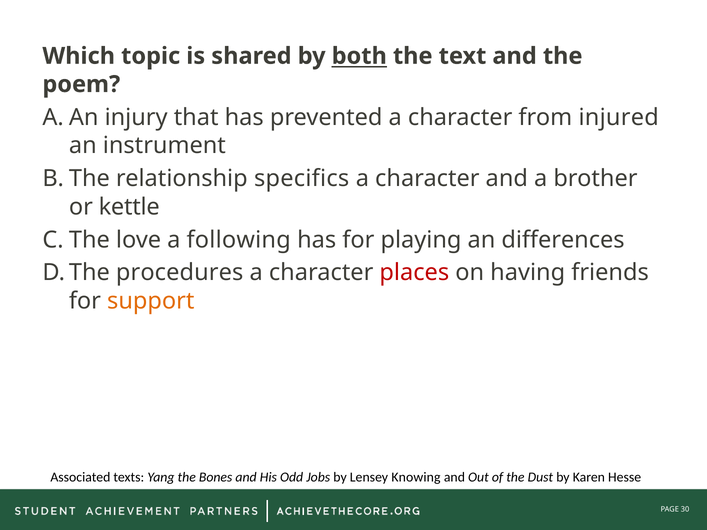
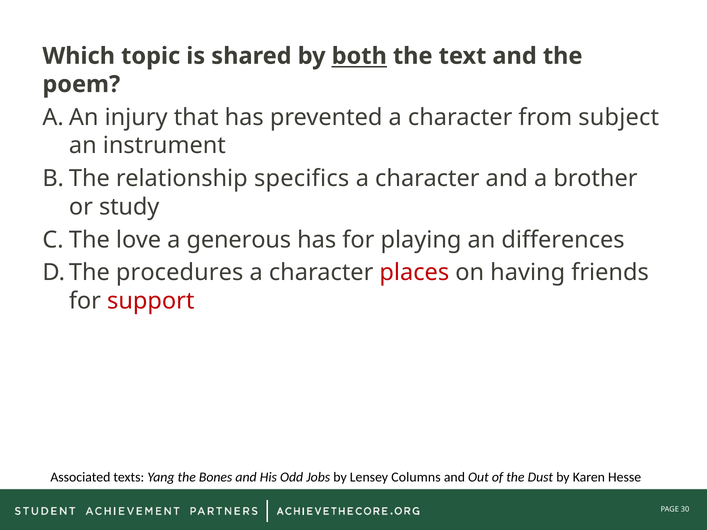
injured: injured -> subject (619, 117)
kettle: kettle -> study (129, 207)
following: following -> generous (239, 240)
support colour: orange -> red (151, 301)
Knowing: Knowing -> Columns (416, 478)
